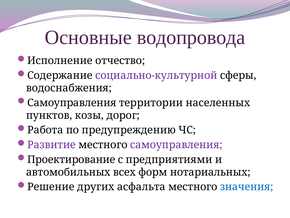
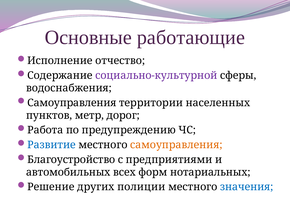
водопровода: водопровода -> работающие (191, 37)
козы: козы -> метр (89, 115)
Развитие colour: purple -> blue (52, 144)
самоуправления colour: purple -> orange (176, 144)
Проектирование: Проектирование -> Благоустройство (71, 159)
асфальта: асфальта -> полиции (141, 186)
